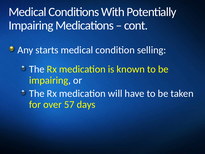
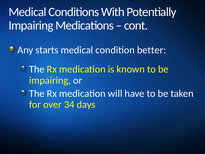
selling: selling -> better (152, 50)
57: 57 -> 34 (69, 104)
